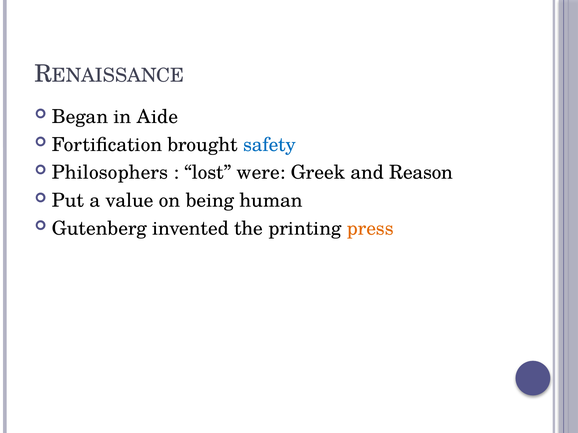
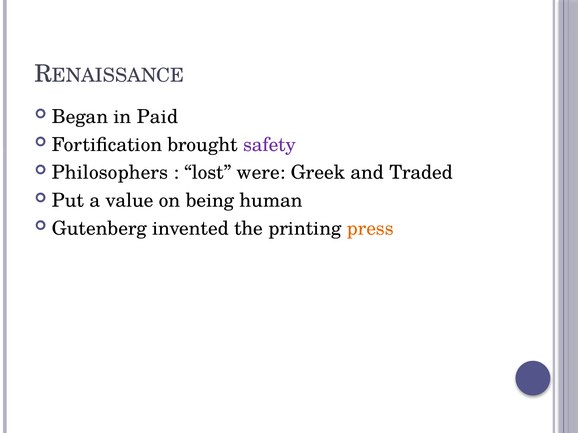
Aide: Aide -> Paid (158, 117)
safety colour: blue -> purple (269, 145)
Reason: Reason -> Traded (421, 173)
